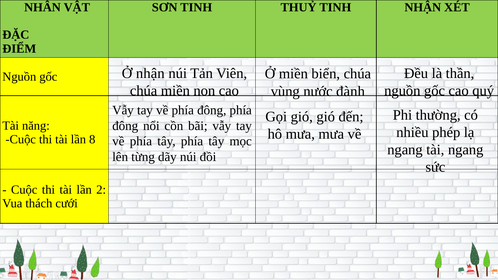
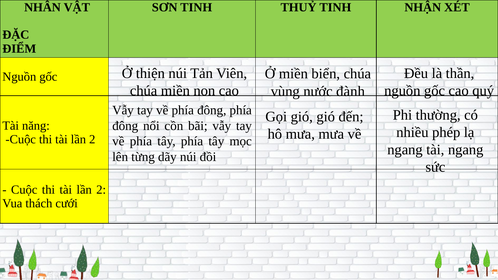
Ở nhận: nhận -> thiện (150, 73)
8: 8 -> 2 (92, 140)
